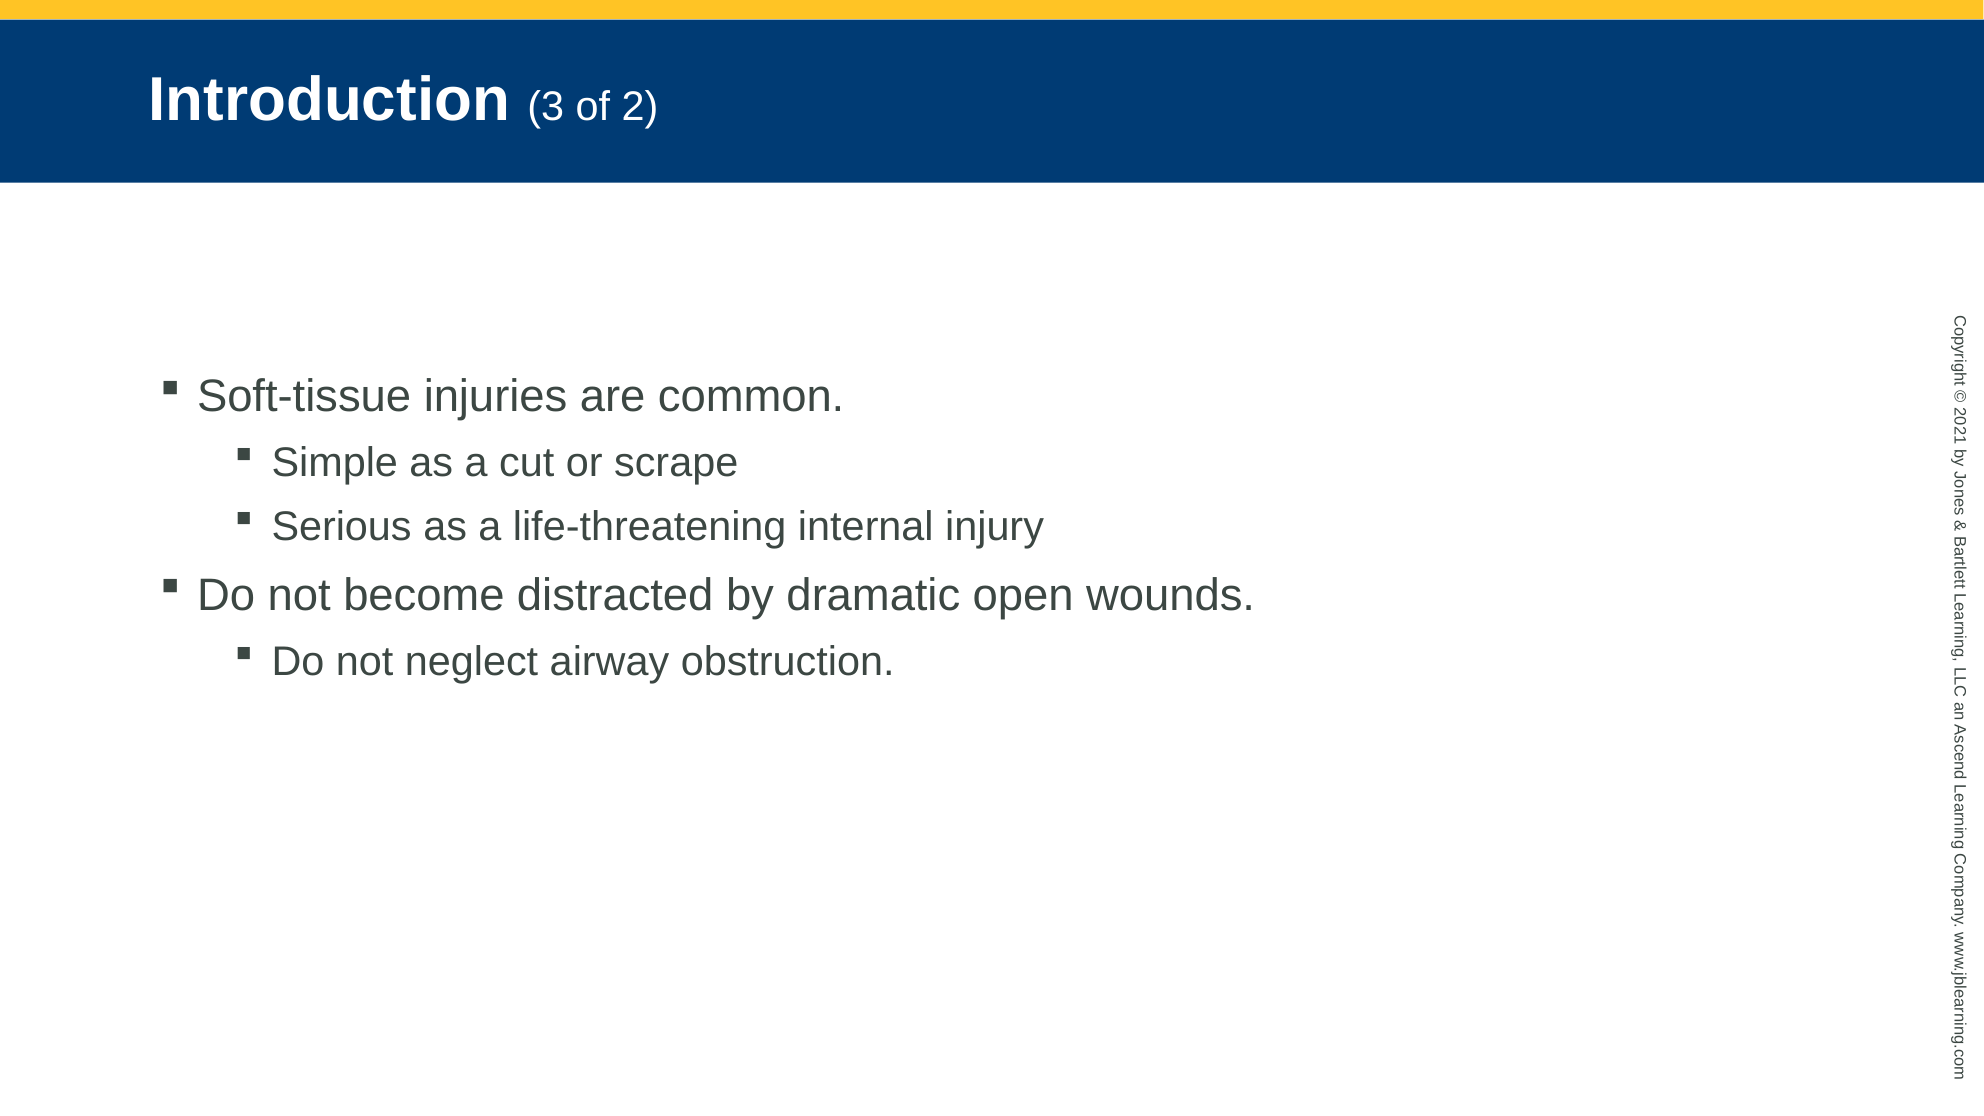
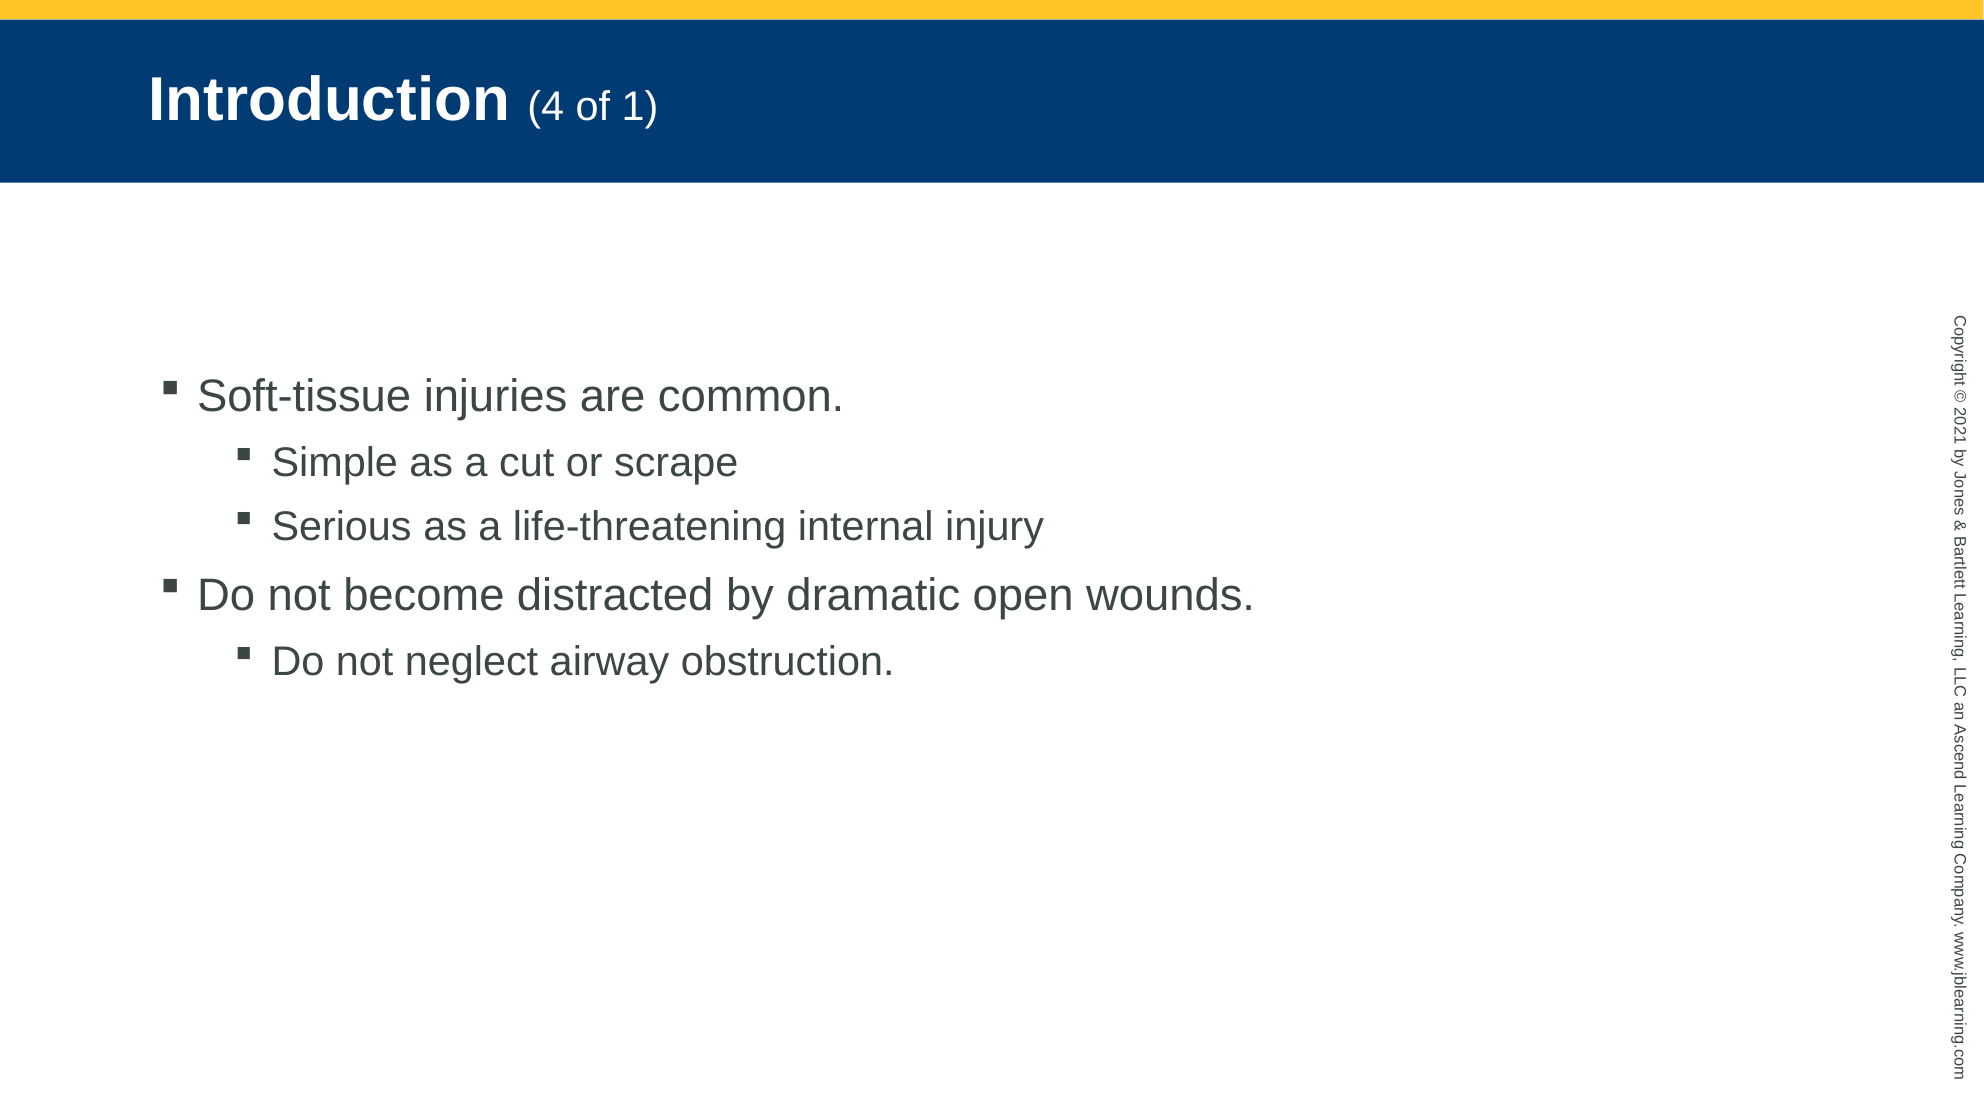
3: 3 -> 4 (546, 107)
of 2: 2 -> 1 (640, 107)
